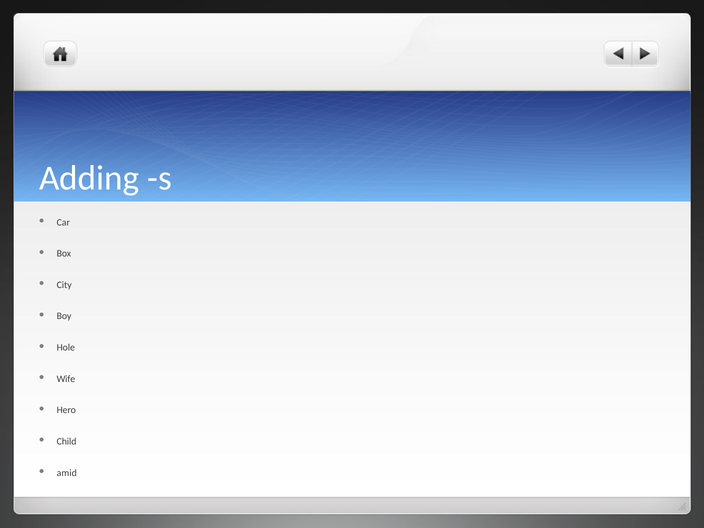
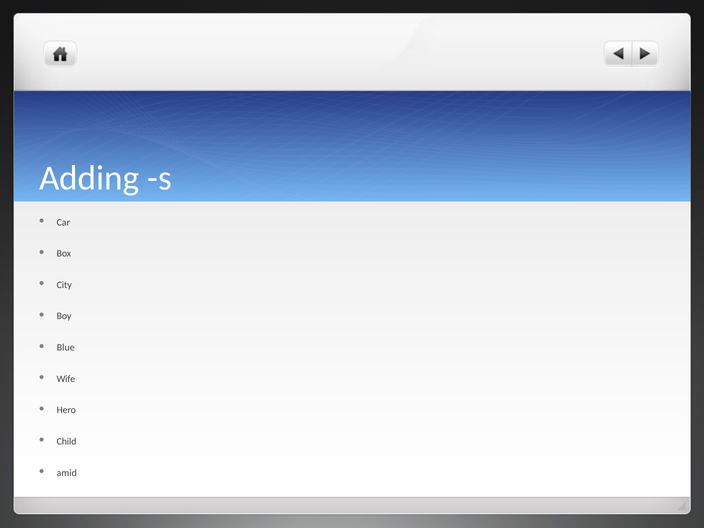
Hole: Hole -> Blue (66, 348)
